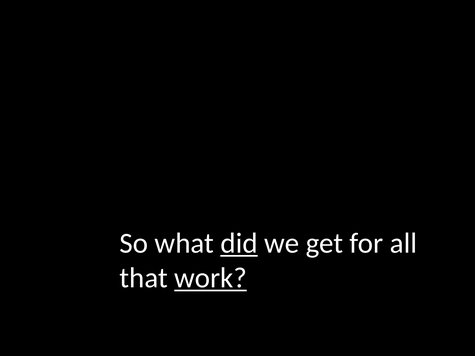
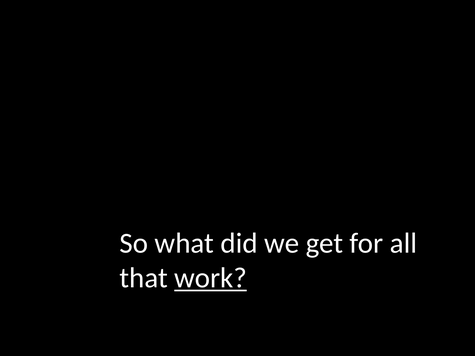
did underline: present -> none (239, 243)
